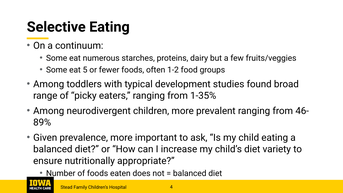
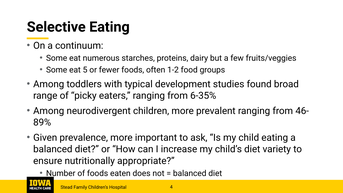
1-35%: 1-35% -> 6-35% (203, 96)
